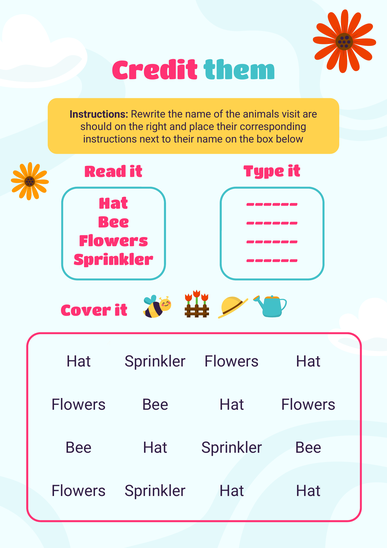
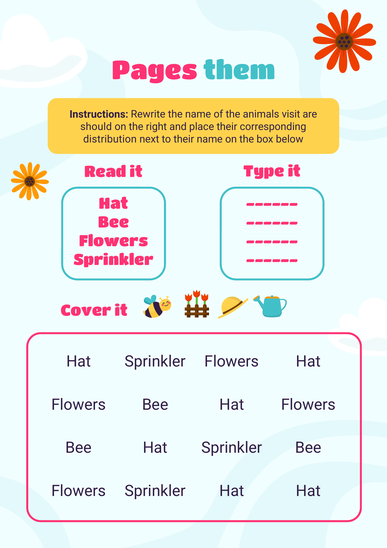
Credit: Credit -> Pages (155, 71)
instructions: instructions -> distribution (110, 139)
